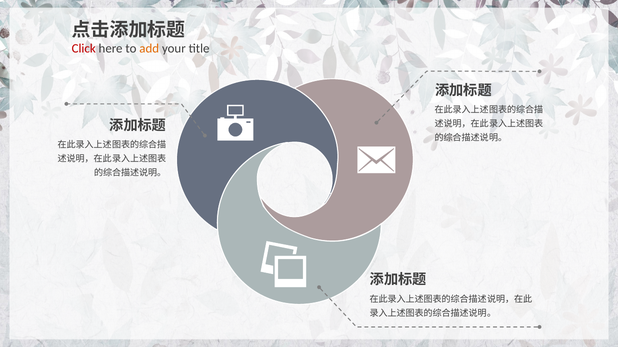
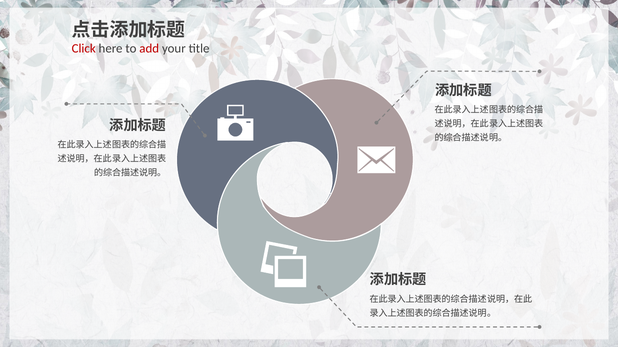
add colour: orange -> red (149, 48)
